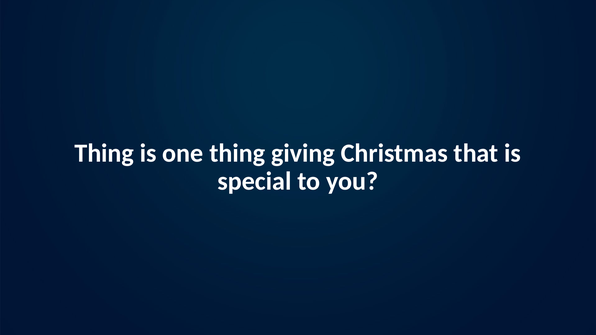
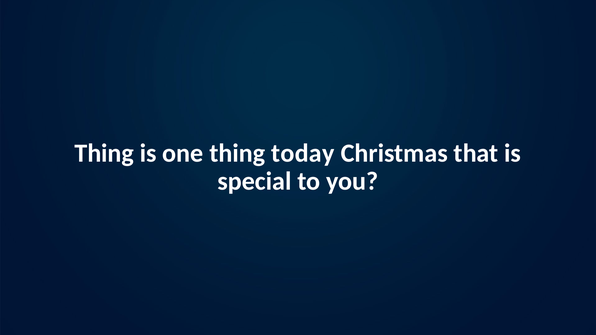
giving: giving -> today (303, 153)
